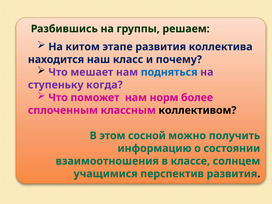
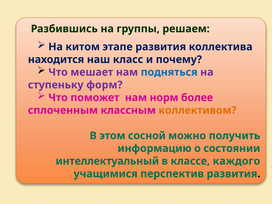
когда: когда -> форм (104, 85)
коллективом colour: black -> orange (197, 110)
взаимоотношения: взаимоотношения -> интеллектуальный (107, 161)
солнцем: солнцем -> каждого (236, 161)
